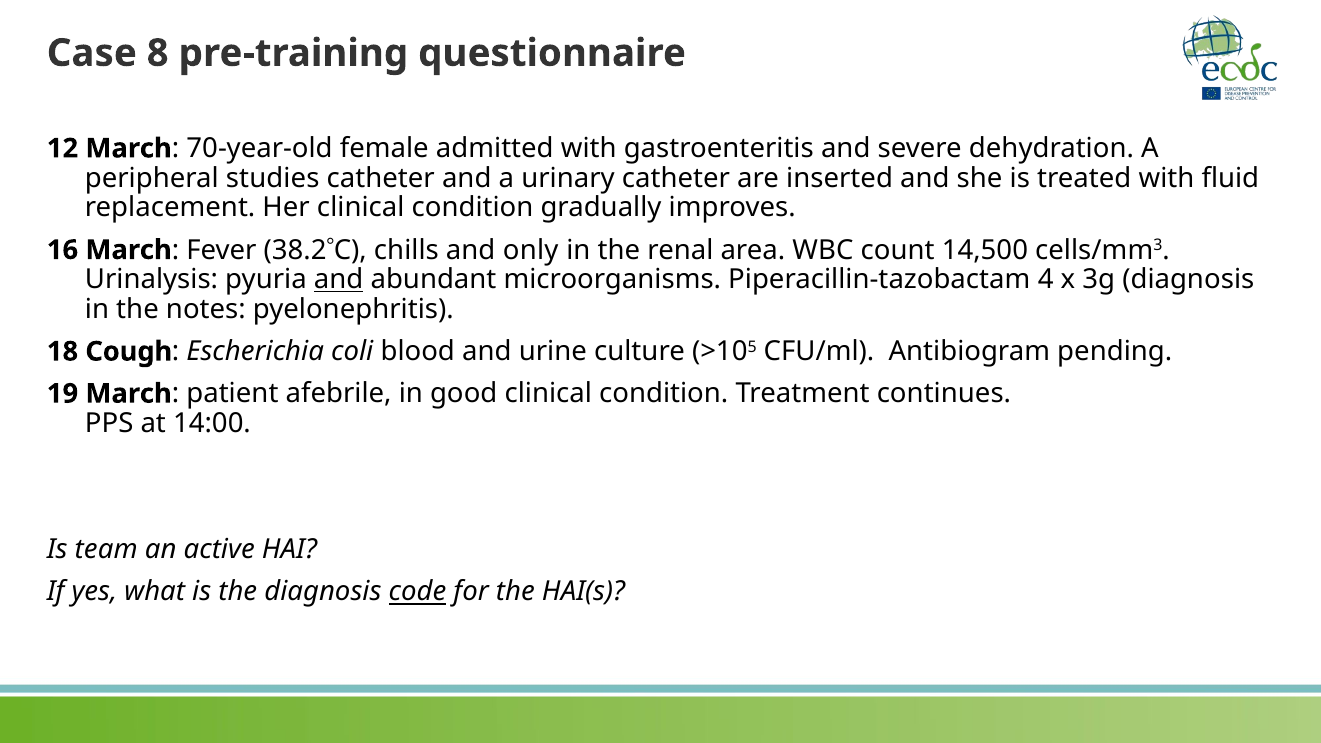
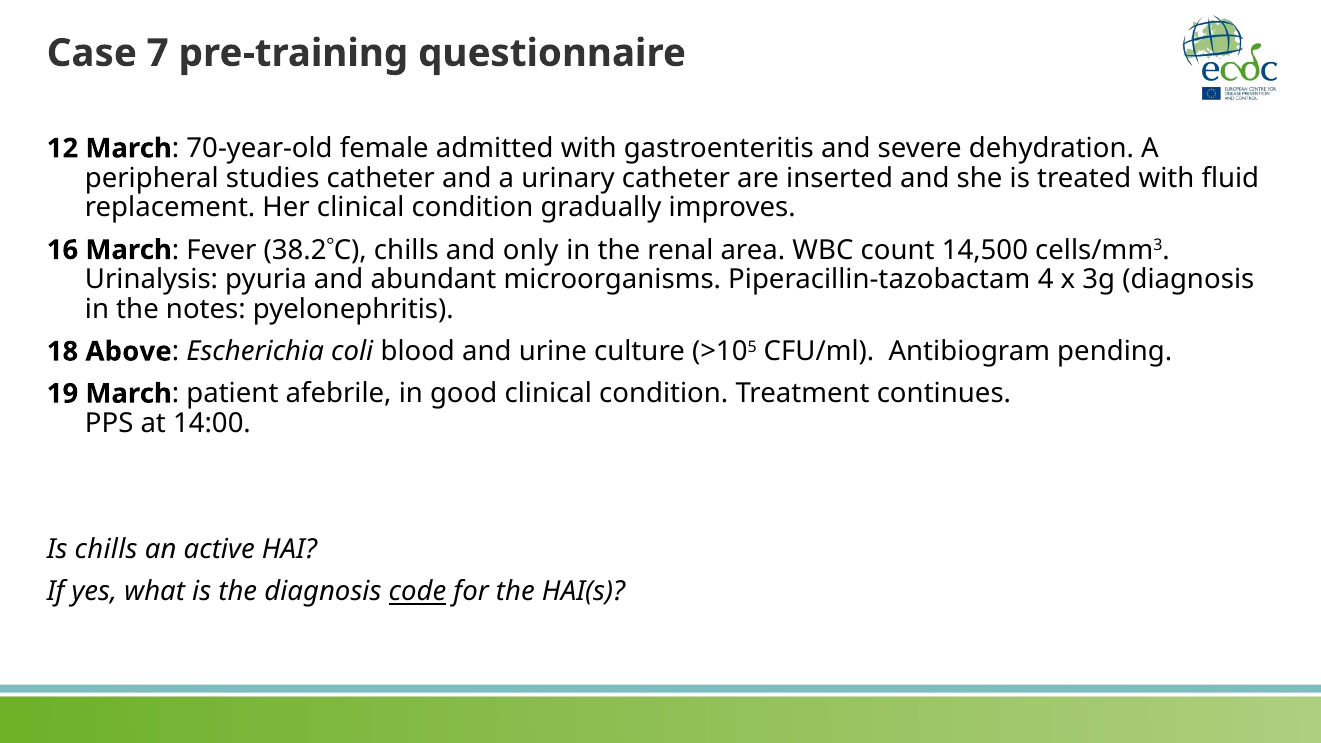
8: 8 -> 7 (158, 53)
and underline: present -> none (339, 280)
Cough: Cough -> Above (129, 352)
Is team: team -> chills (106, 550)
